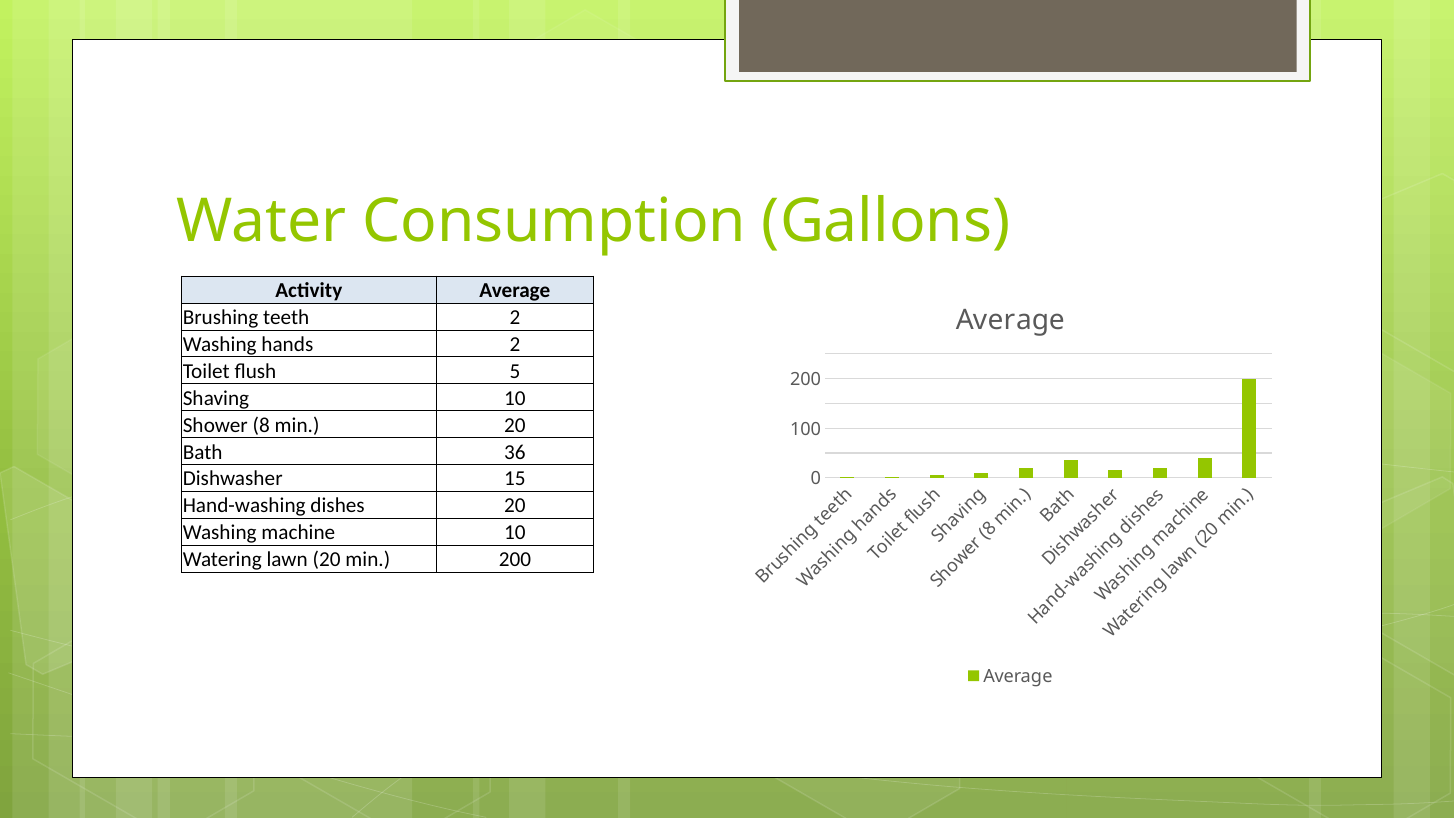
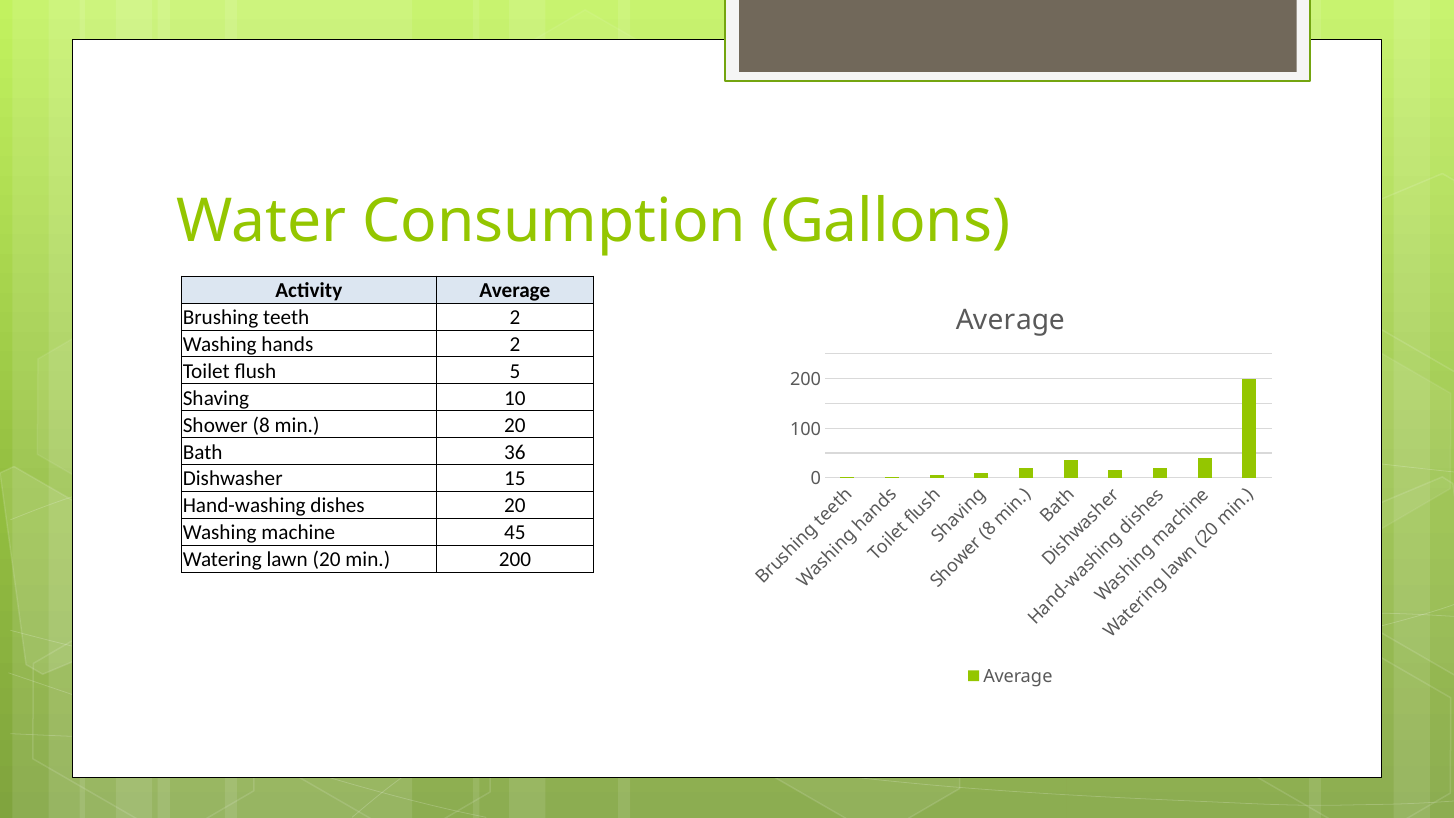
machine 10: 10 -> 45 (515, 533)
